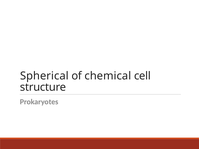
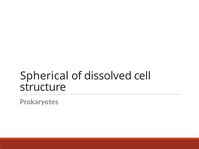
chemical: chemical -> dissolved (108, 76)
